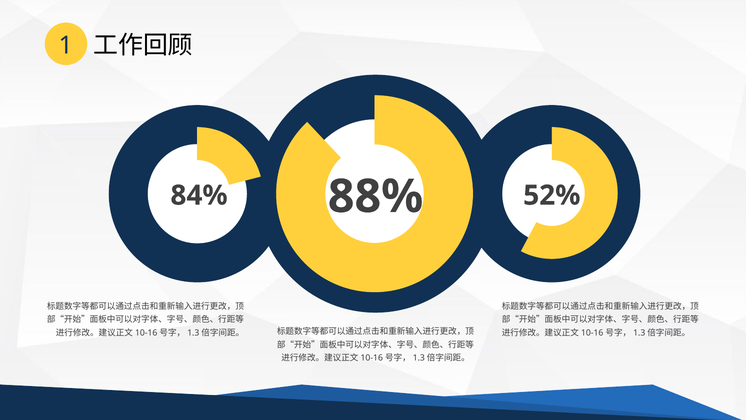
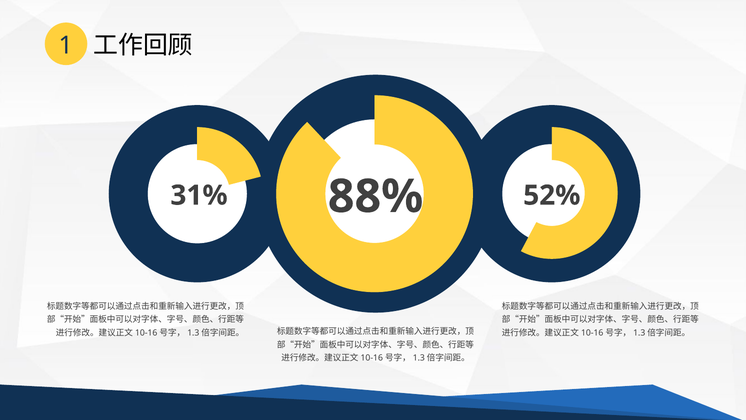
84%: 84% -> 31% (199, 195)
